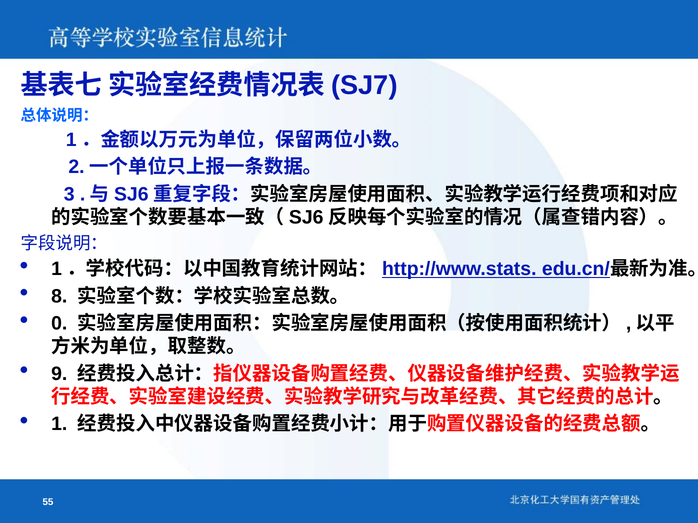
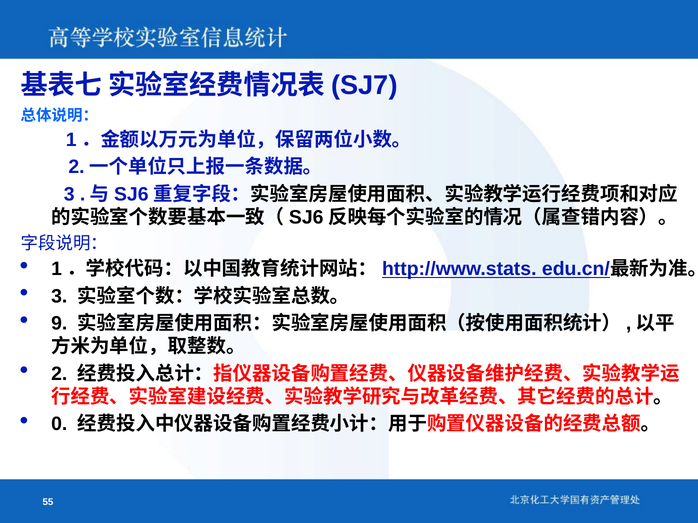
8: 8 -> 3 (59, 296)
0: 0 -> 9 (59, 324)
9: 9 -> 2 (59, 374)
1: 1 -> 0 (59, 424)
